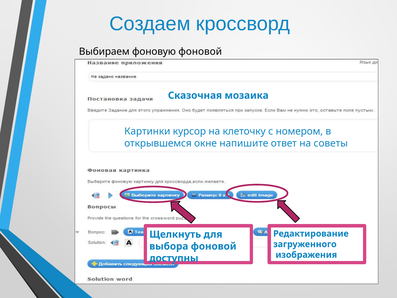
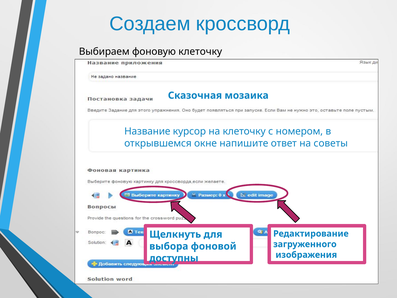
фоновую фоновой: фоновой -> клеточку (200, 52)
Картинки: Картинки -> Название (147, 131)
